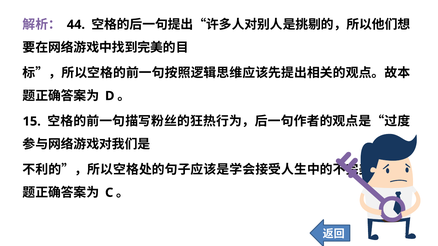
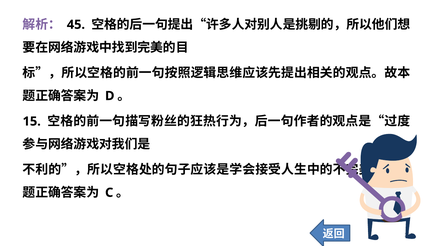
44: 44 -> 45 (76, 25)
